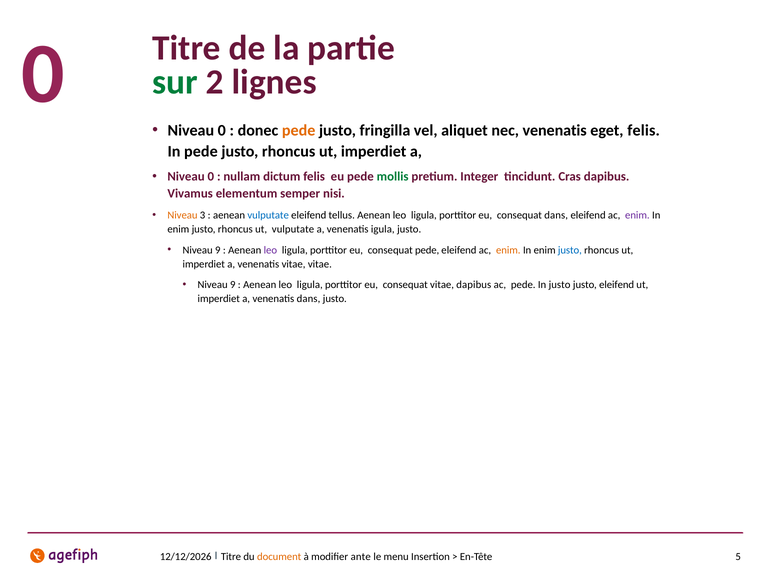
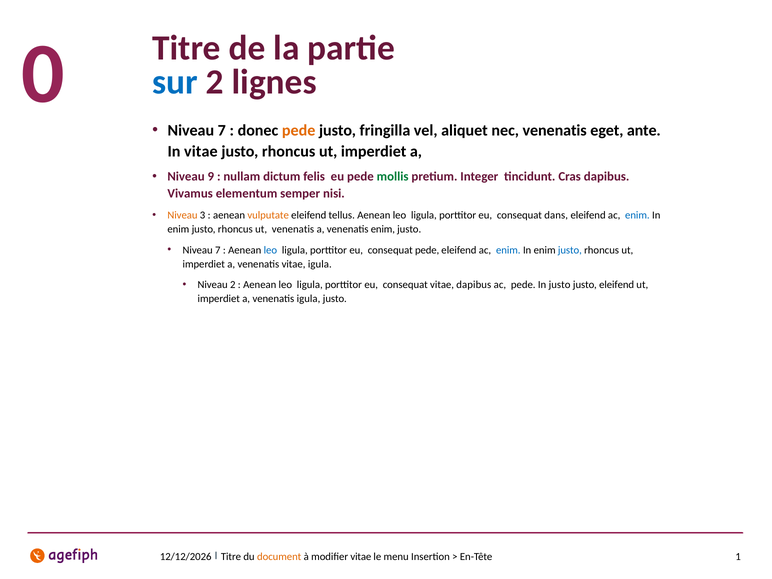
sur colour: green -> blue (175, 82)
0: 0 -> 7 (222, 130)
eget felis: felis -> ante (644, 130)
In pede: pede -> vitae (201, 151)
0: 0 -> 9 (211, 177)
vulputate colour: blue -> orange (268, 215)
enim colour: purple -> blue (637, 215)
ut vulputate: vulputate -> venenatis (293, 229)
venenatis igula: igula -> enim (383, 229)
9: 9 -> 7 (218, 250)
leo colour: purple -> blue (270, 250)
enim colour: orange -> blue (508, 250)
vitae vitae: vitae -> igula (320, 264)
9: 9 -> 2 (233, 285)
venenatis dans: dans -> igula (309, 299)
modifier ante: ante -> vitae (361, 557)
5: 5 -> 1 (738, 557)
